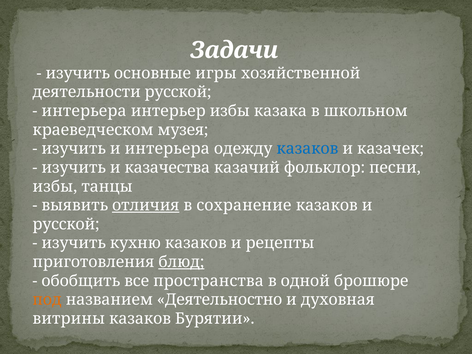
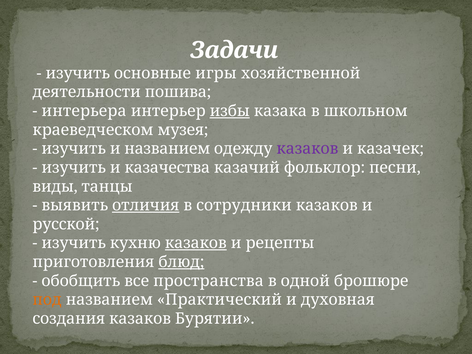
деятельности русской: русской -> пошива (178, 92)
избы underline: none -> present (230, 111)
и интерьера: интерьера -> названием (167, 149)
казаков colour: blue -> purple (307, 149)
избы: избы -> виды (55, 186)
сохранение: сохранение -> сотрудники (244, 205)
казаков underline: none -> present (196, 243)
Деятельностно: Деятельностно -> Практический (219, 300)
витрины: витрины -> создания (69, 319)
